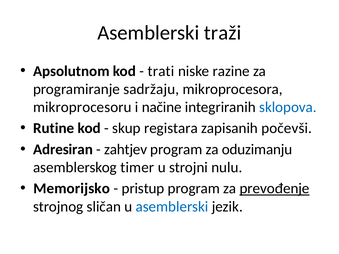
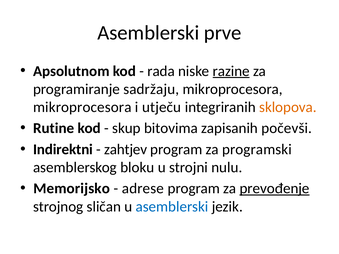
traži: traži -> prve (223, 33)
trati: trati -> rada (161, 71)
razine underline: none -> present (231, 71)
mikroprocesoru: mikroprocesoru -> mikroprocesora (82, 107)
načine: načine -> utječu (162, 107)
sklopova colour: blue -> orange (288, 107)
registara: registara -> bitovima (171, 128)
Adresiran: Adresiran -> Indirektni (63, 149)
oduzimanju: oduzimanju -> programski (257, 149)
timer: timer -> bloku (137, 168)
pristup: pristup -> adrese (143, 189)
